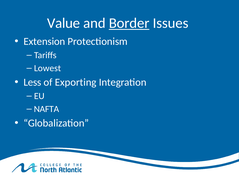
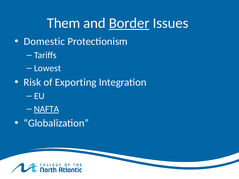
Value: Value -> Them (64, 23)
Extension: Extension -> Domestic (44, 41)
Less: Less -> Risk (32, 82)
NAFTA underline: none -> present (46, 109)
